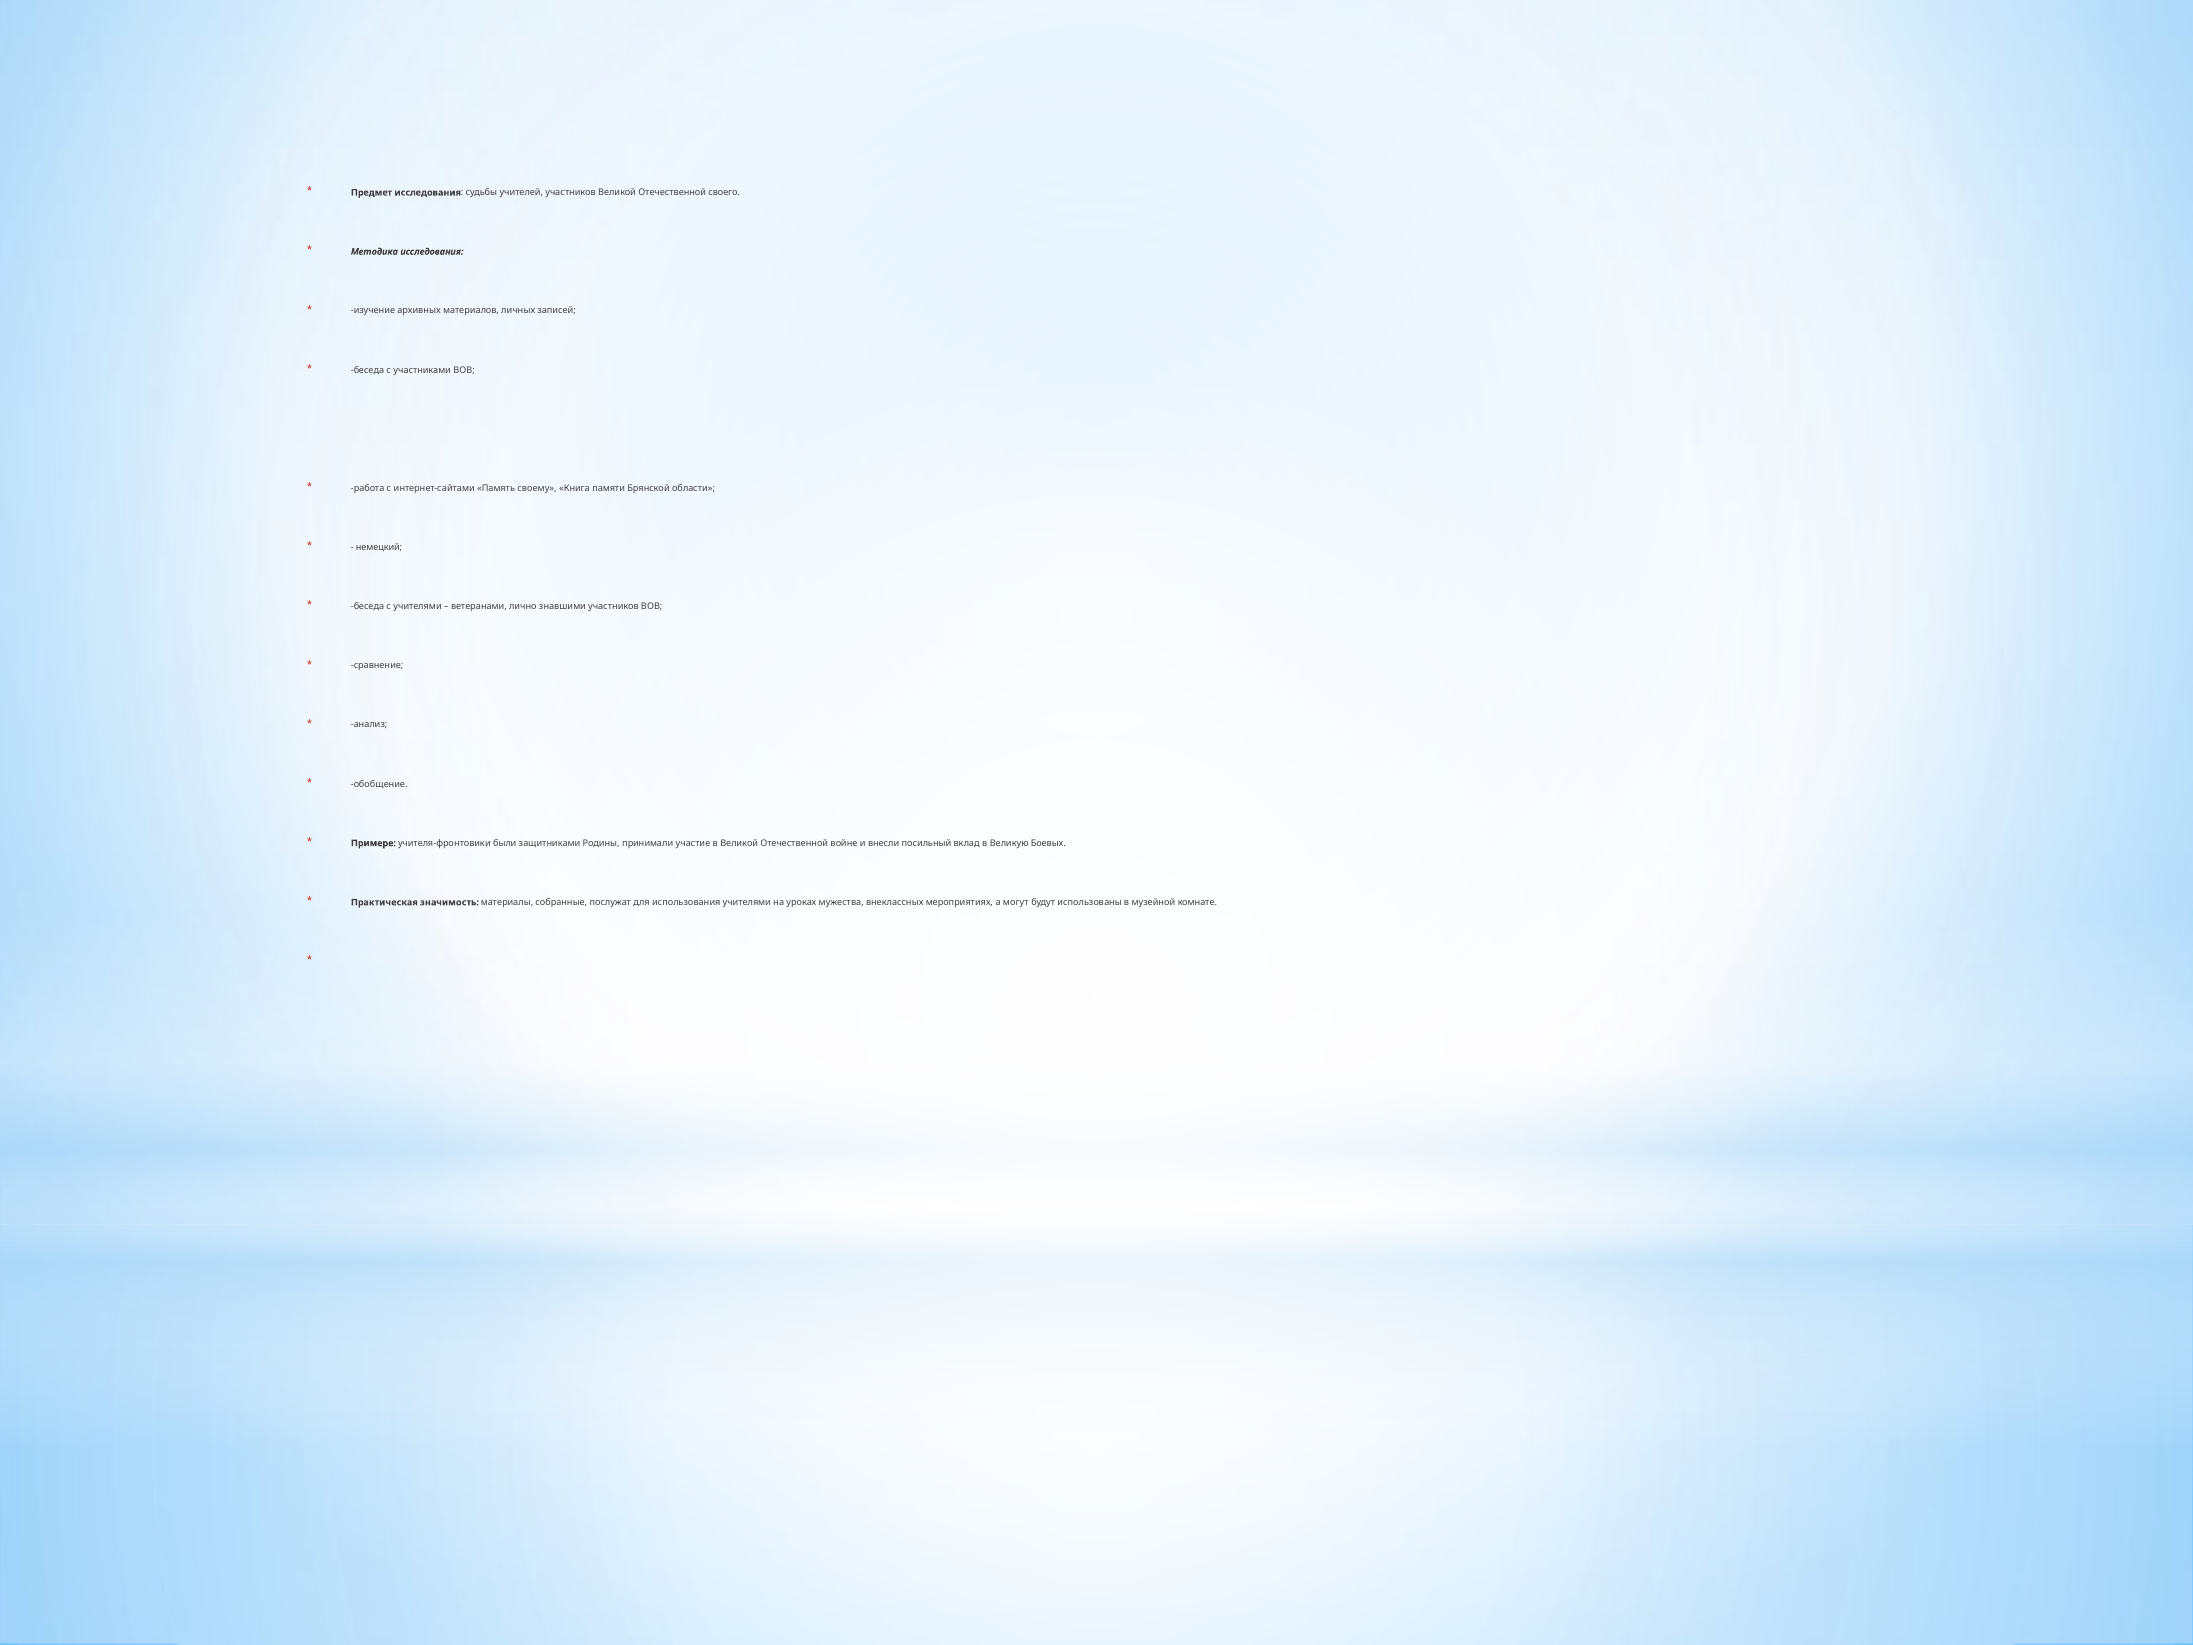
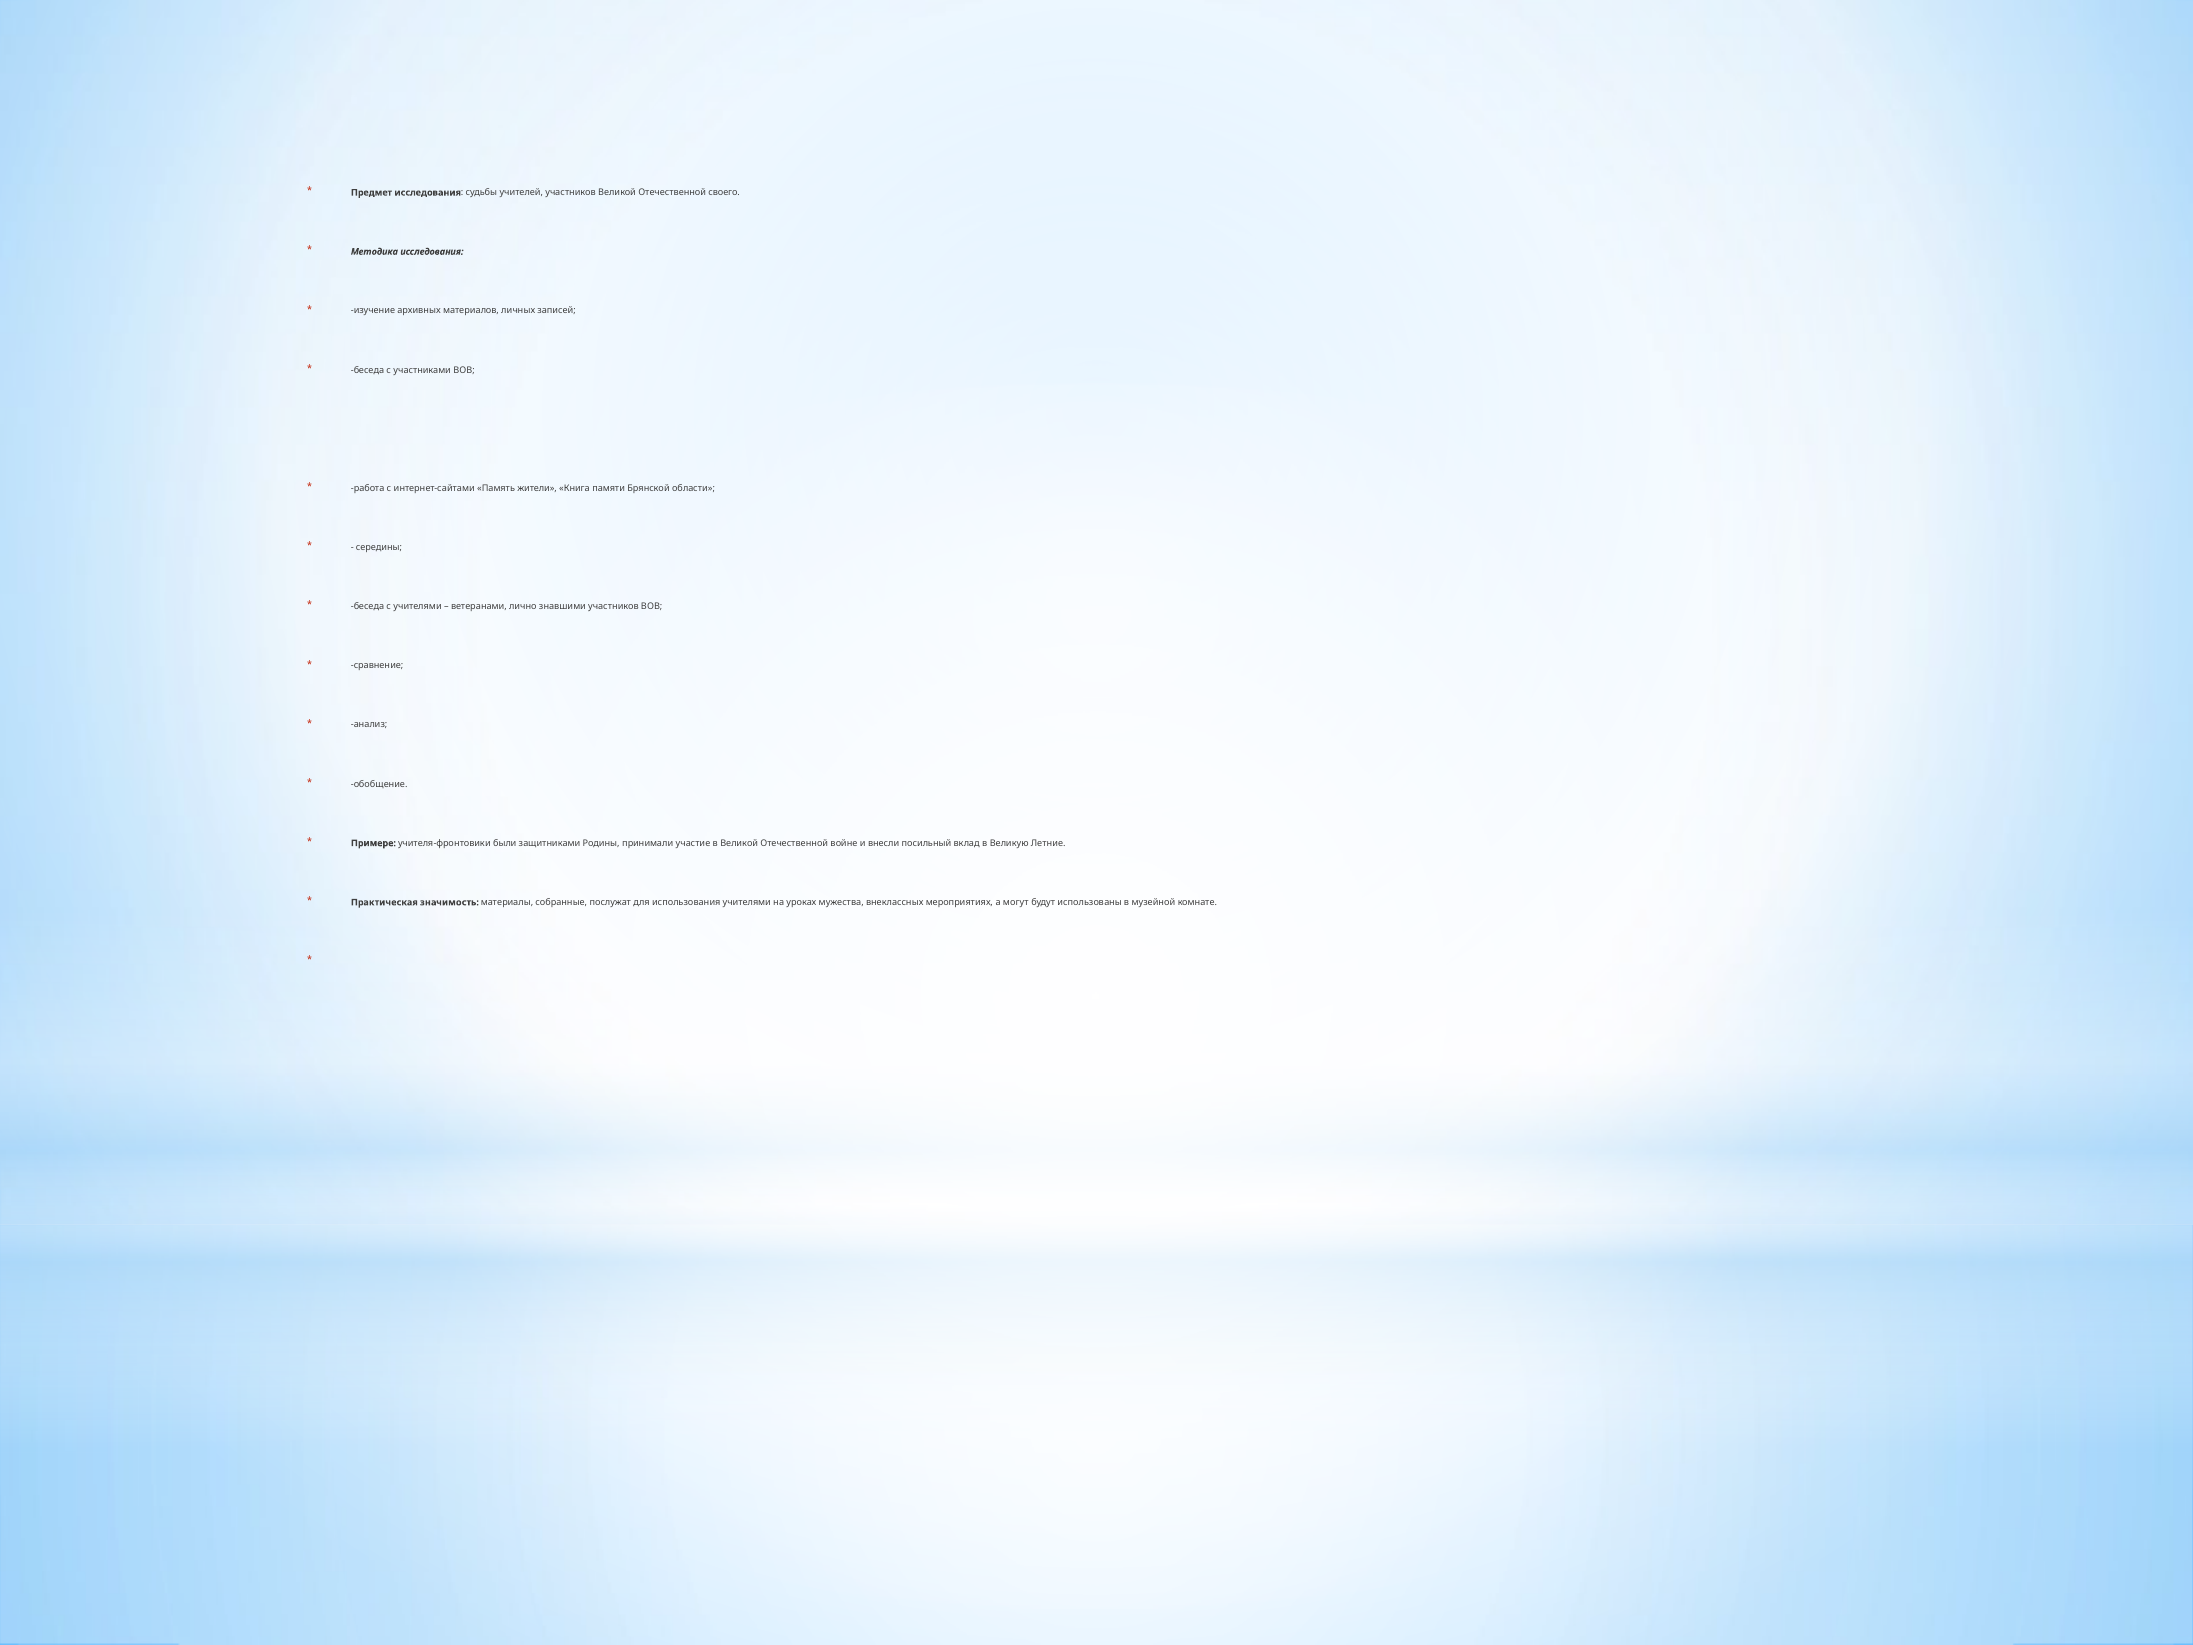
своему: своему -> жители (537, 488)
немецкий: немецкий -> середины (379, 547)
Боевых: Боевых -> Летние (1048, 843)
